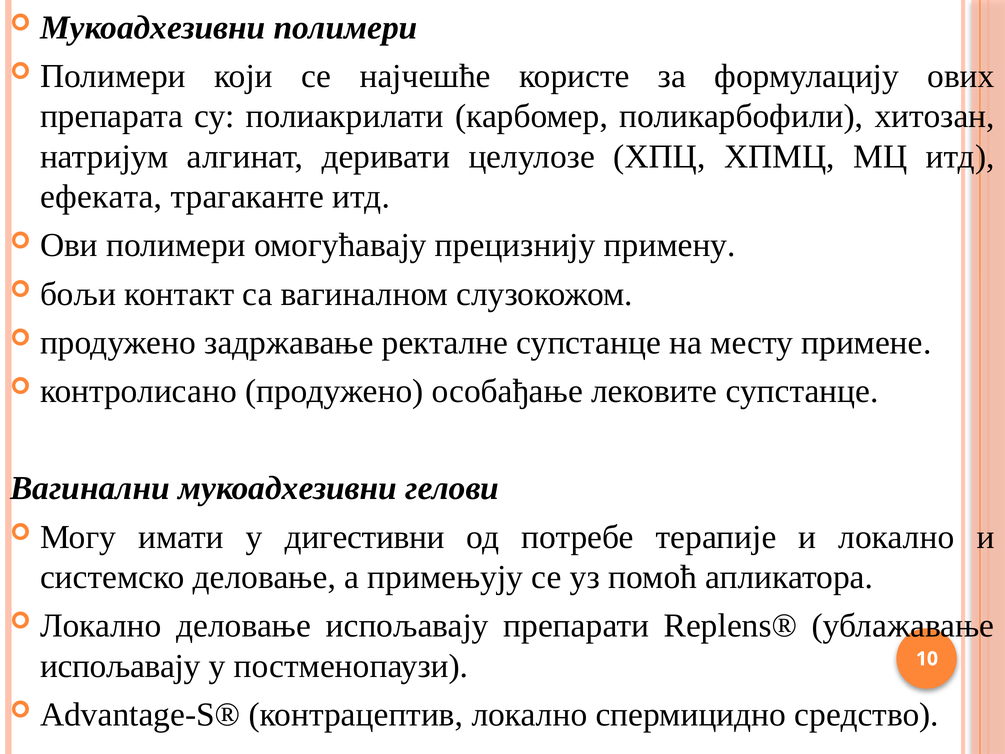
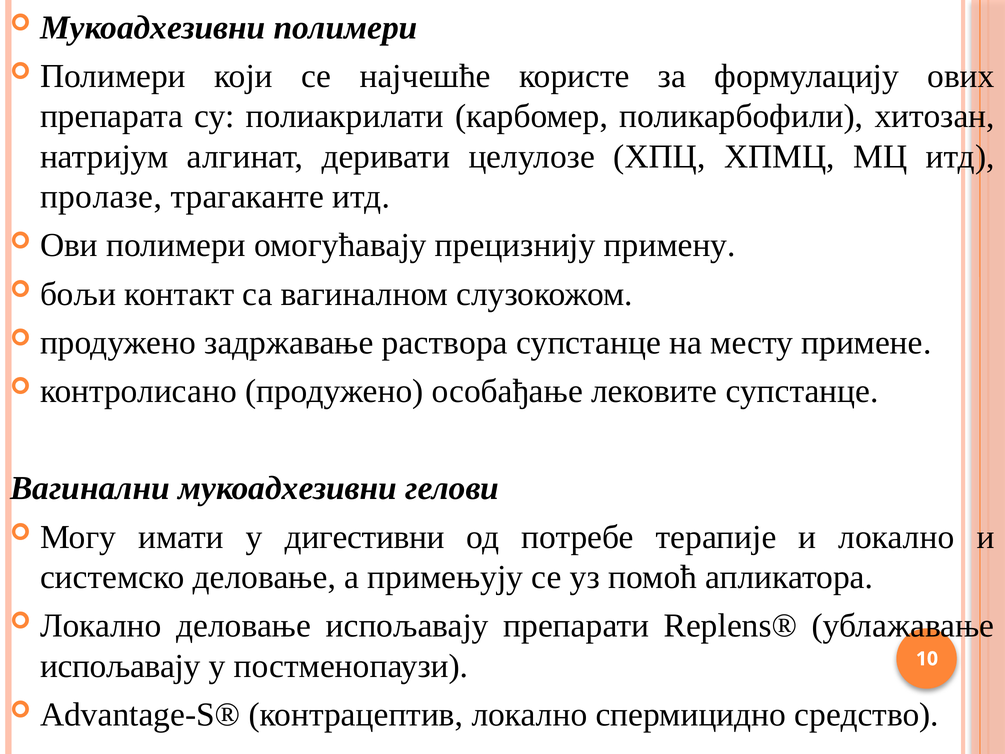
ефеката: ефеката -> пролазе (101, 197)
ректалне: ректалне -> раствора (445, 342)
